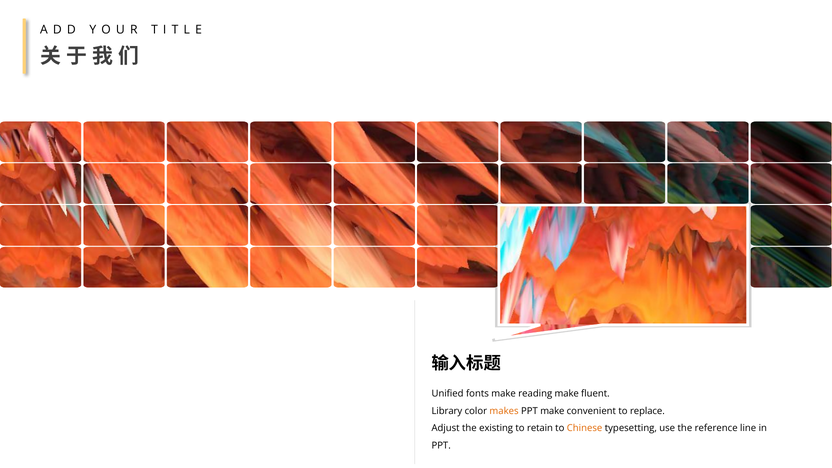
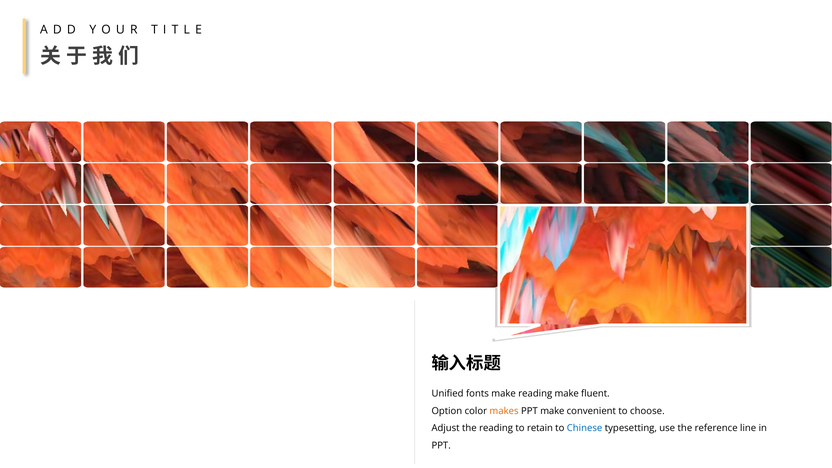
Library: Library -> Option (447, 411)
replace: replace -> choose (647, 411)
the existing: existing -> reading (496, 428)
Chinese colour: orange -> blue (585, 428)
